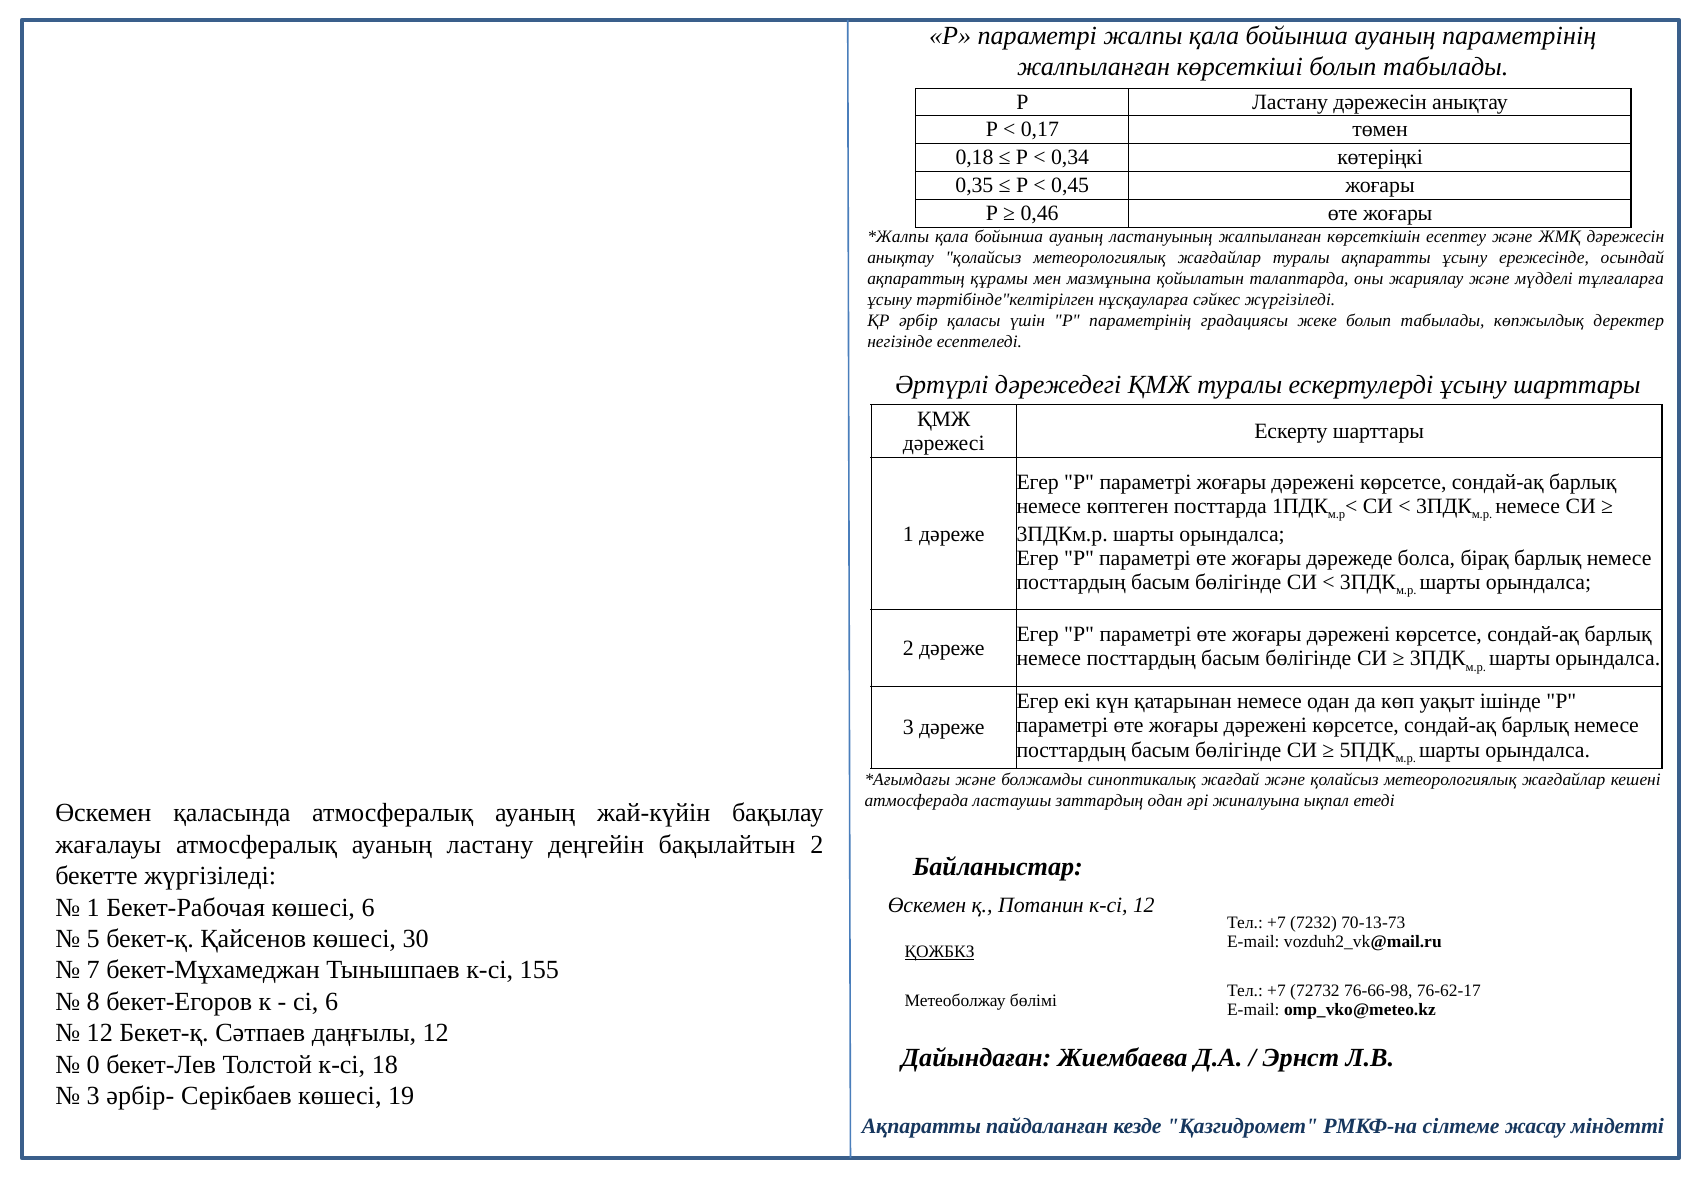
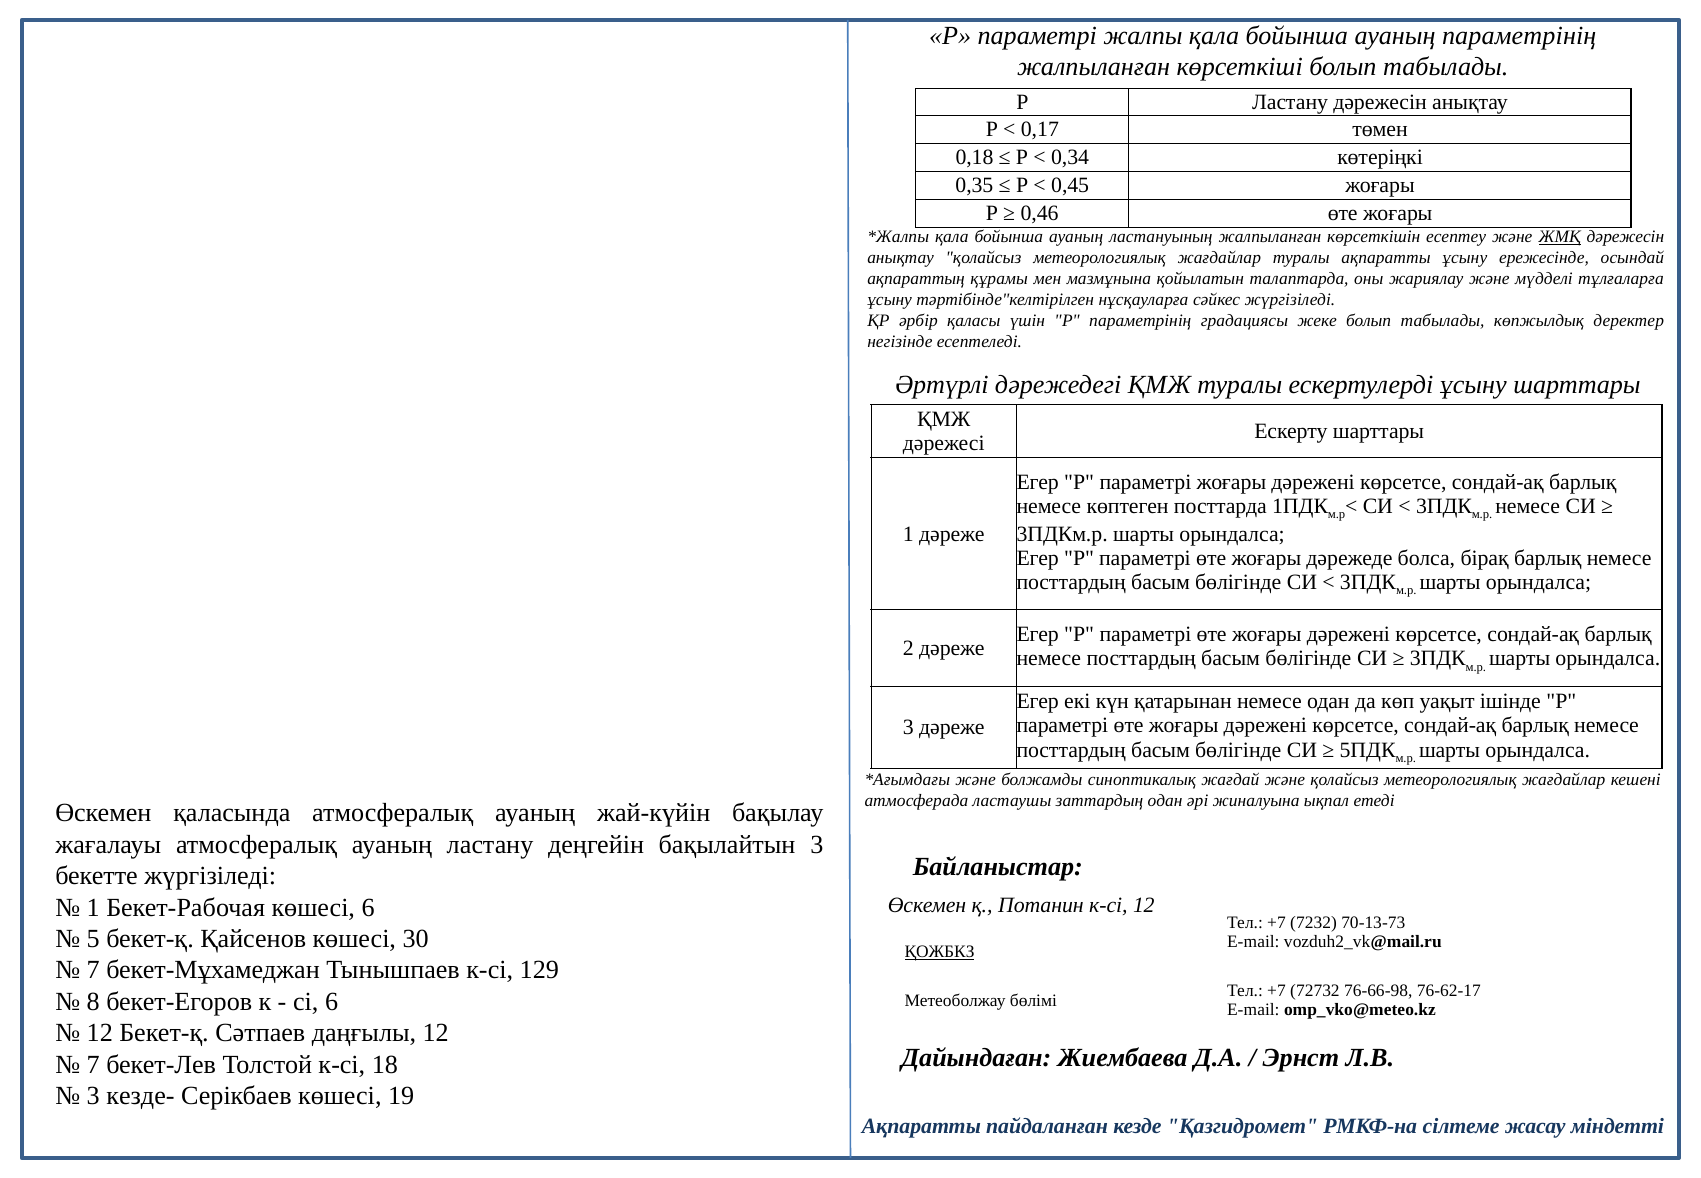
ЖМҚ underline: none -> present (1560, 237)
бақылайтын 2: 2 -> 3 (817, 844)
155: 155 -> 129 (539, 970)
0: 0 -> 7 (93, 1064)
әрбір-: әрбір- -> кезде- (140, 1096)
